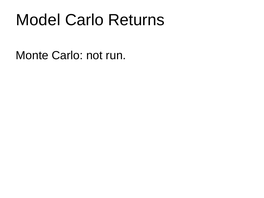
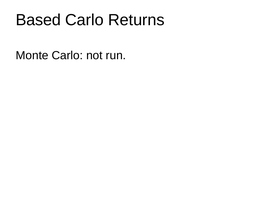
Model: Model -> Based (38, 20)
